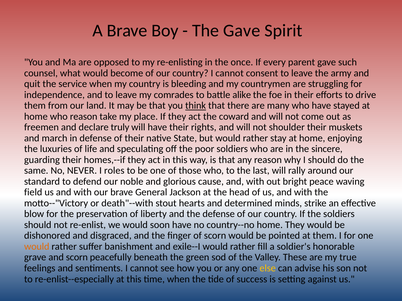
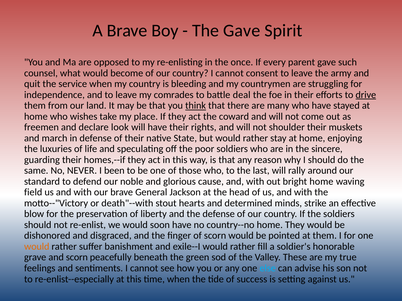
alike: alike -> deal (242, 95)
drive underline: none -> present (366, 95)
who reason: reason -> wishes (84, 117)
truly: truly -> look (120, 127)
roles: roles -> been (114, 171)
bright peace: peace -> home (321, 182)
else colour: yellow -> light blue (268, 269)
